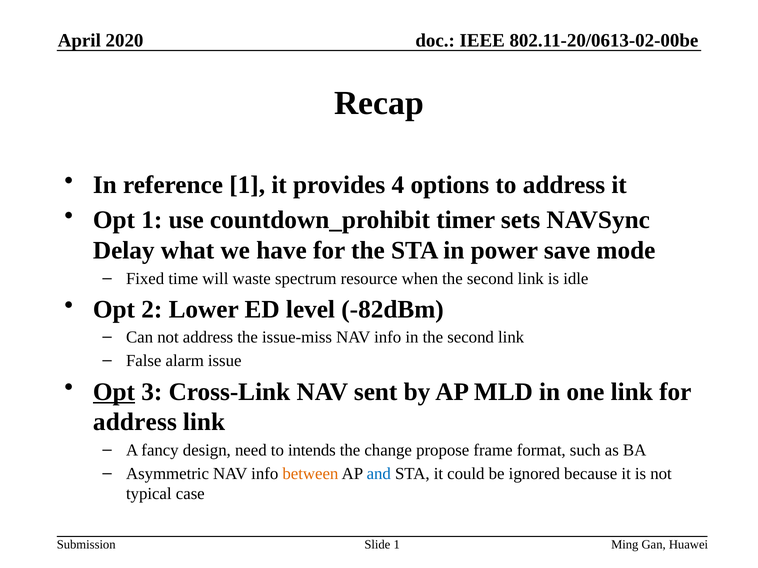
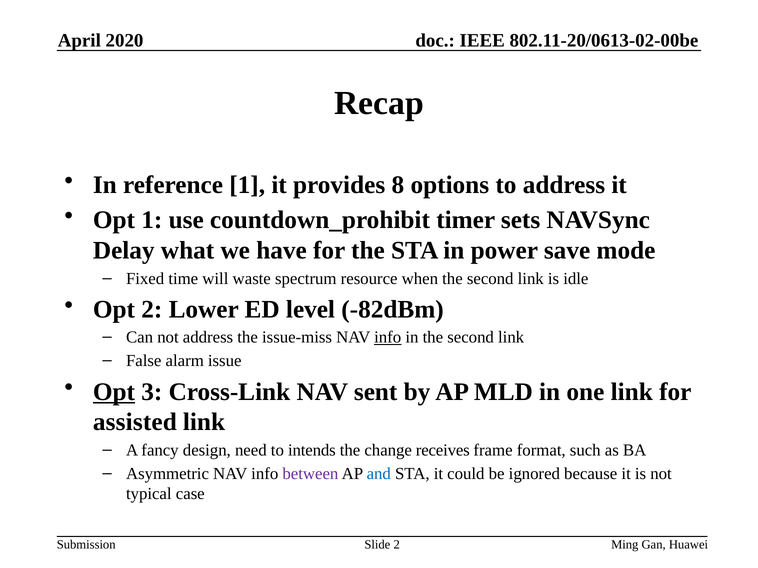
4: 4 -> 8 (398, 185)
info underline: none -> present (388, 338)
address: address -> assisted (135, 422)
propose: propose -> receives (443, 450)
between colour: orange -> purple (310, 474)
Slide 1: 1 -> 2 (397, 545)
